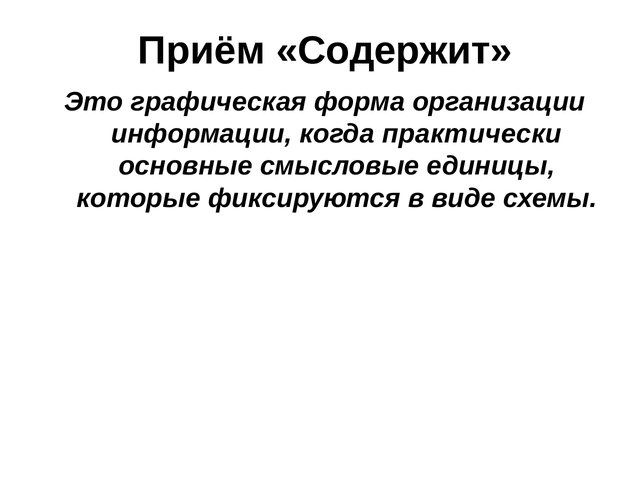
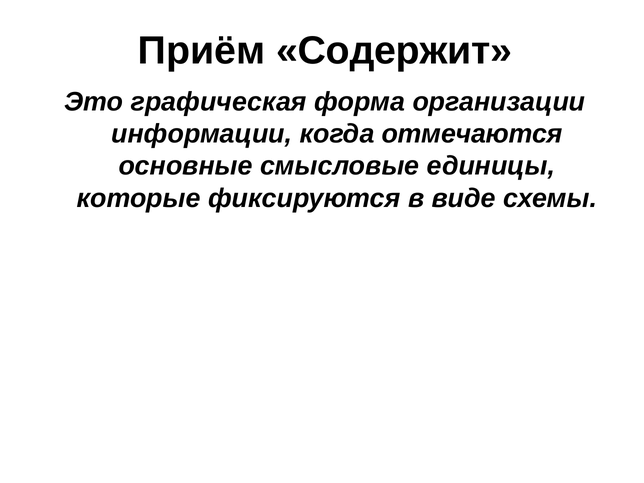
практически: практически -> отмечаются (472, 134)
